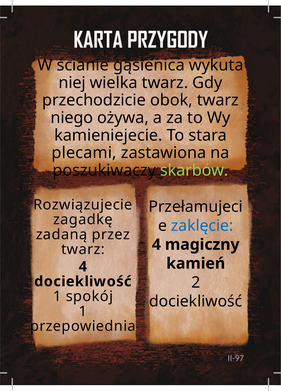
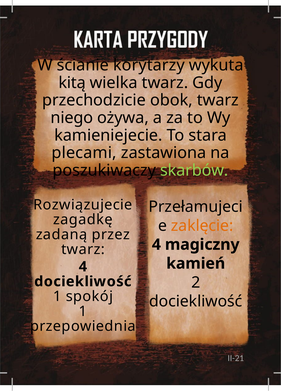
gąsienica: gąsienica -> korytarzy (149, 65)
niej: niej -> kitą (72, 83)
zaklęcie colour: blue -> orange (202, 226)
II-97: II-97 -> II-21 (236, 358)
